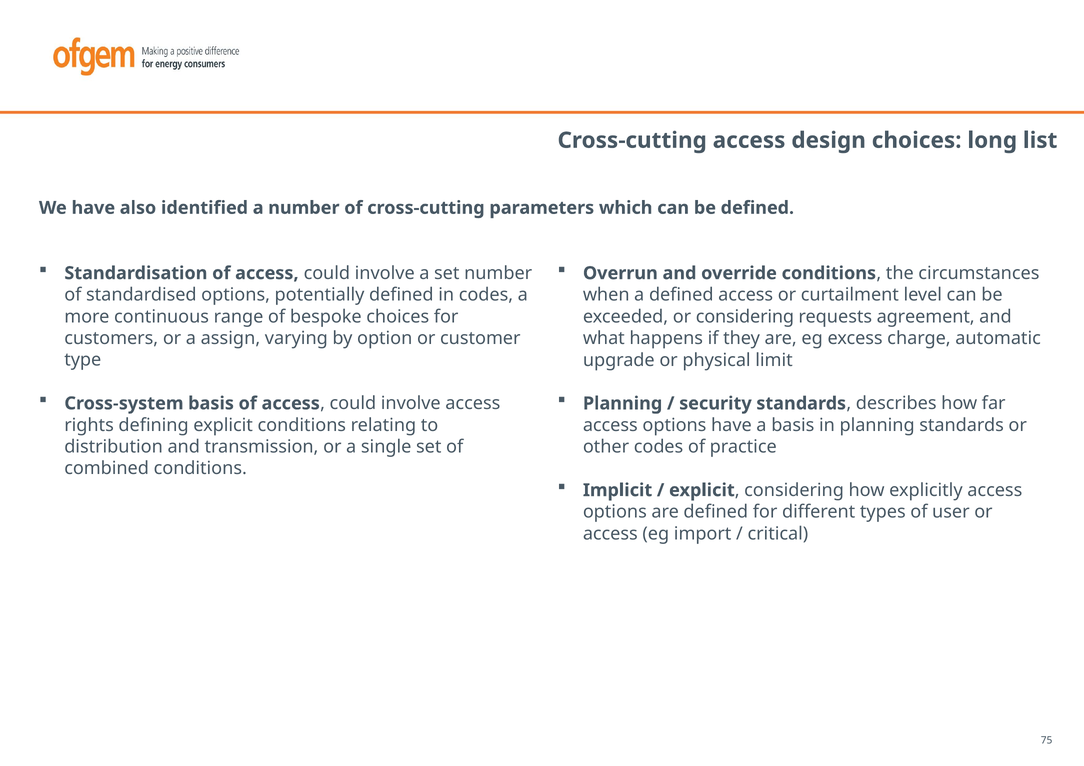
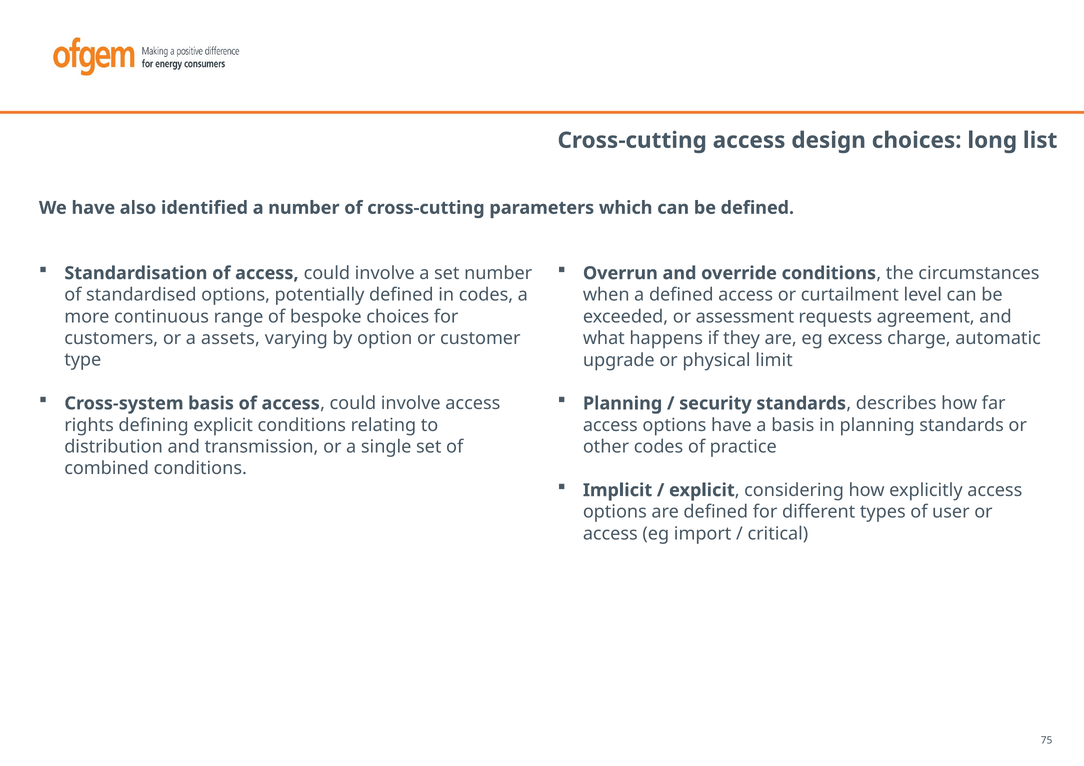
or considering: considering -> assessment (745, 317)
assign: assign -> assets (230, 339)
